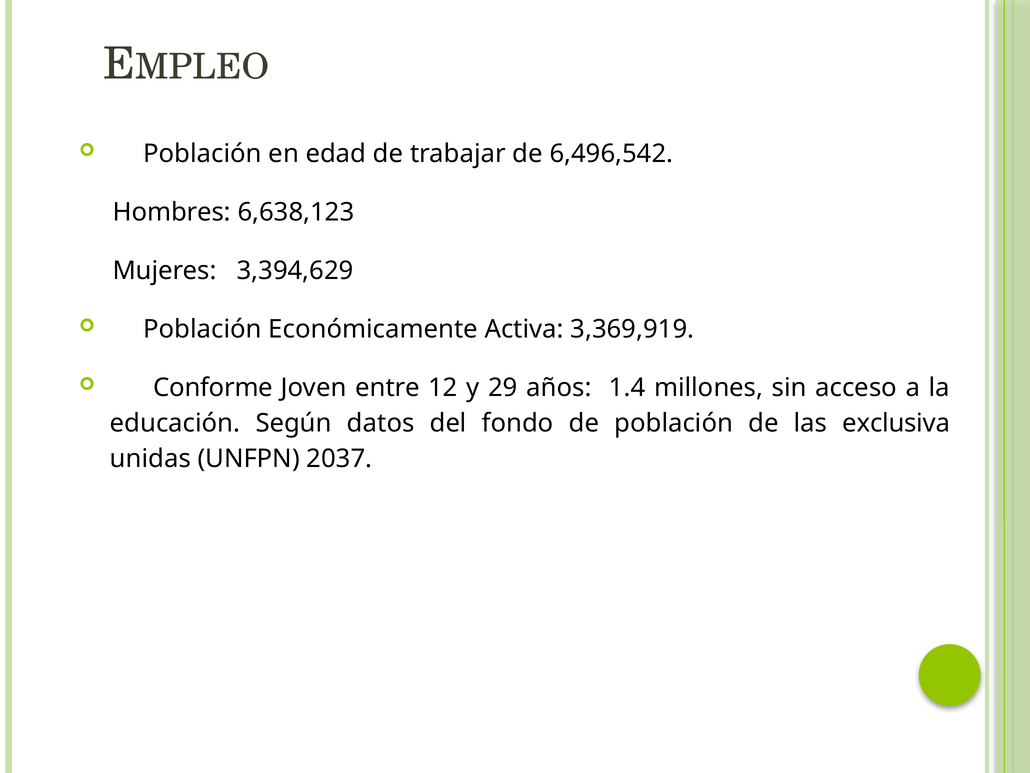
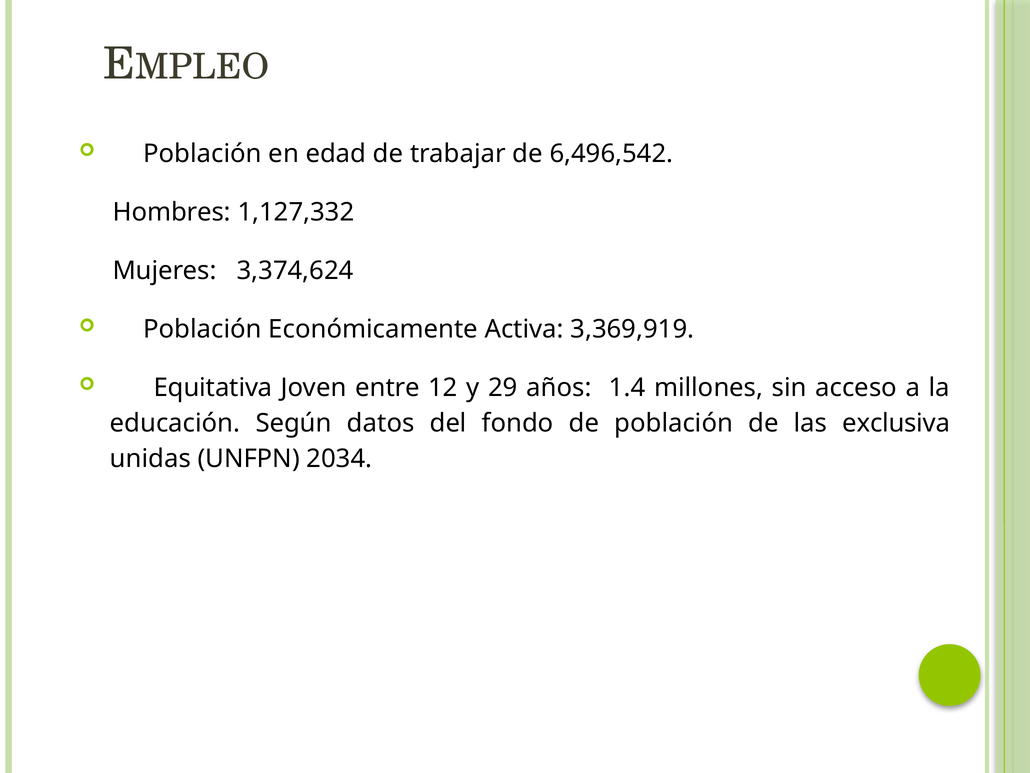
6,638,123: 6,638,123 -> 1,127,332 (296, 212)
3,394,629: 3,394,629 -> 3,374,624 (295, 270)
Conforme: Conforme -> Equitativa (213, 387)
2037: 2037 -> 2034 (339, 458)
